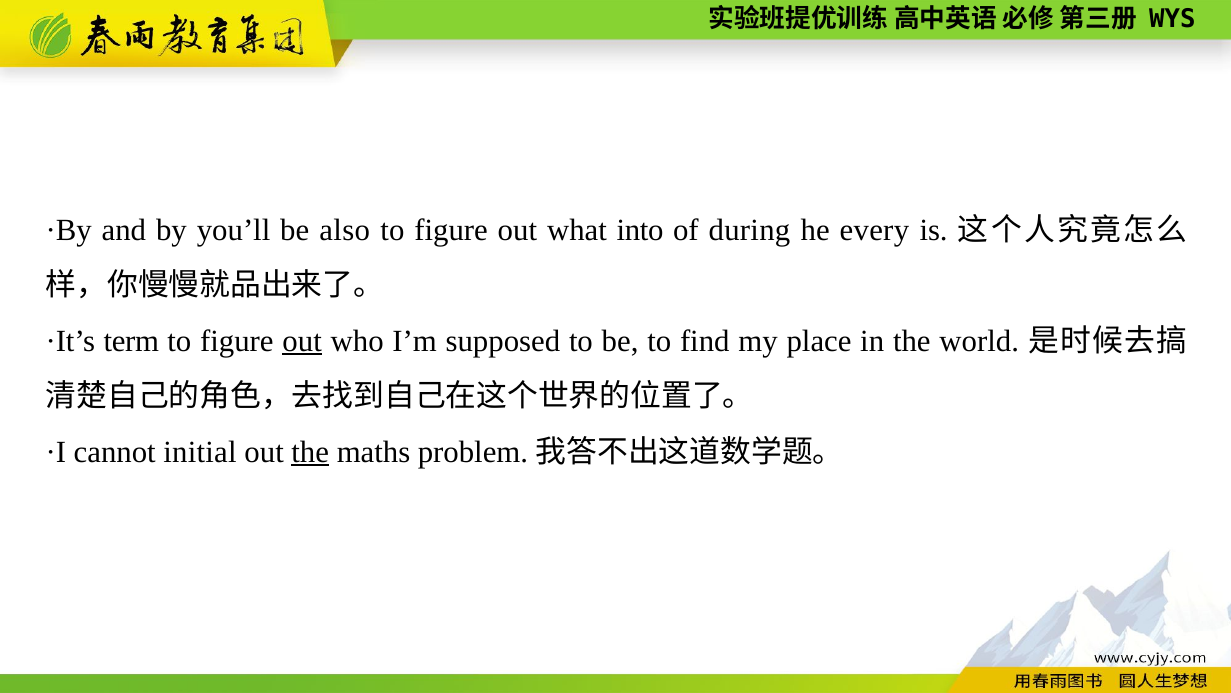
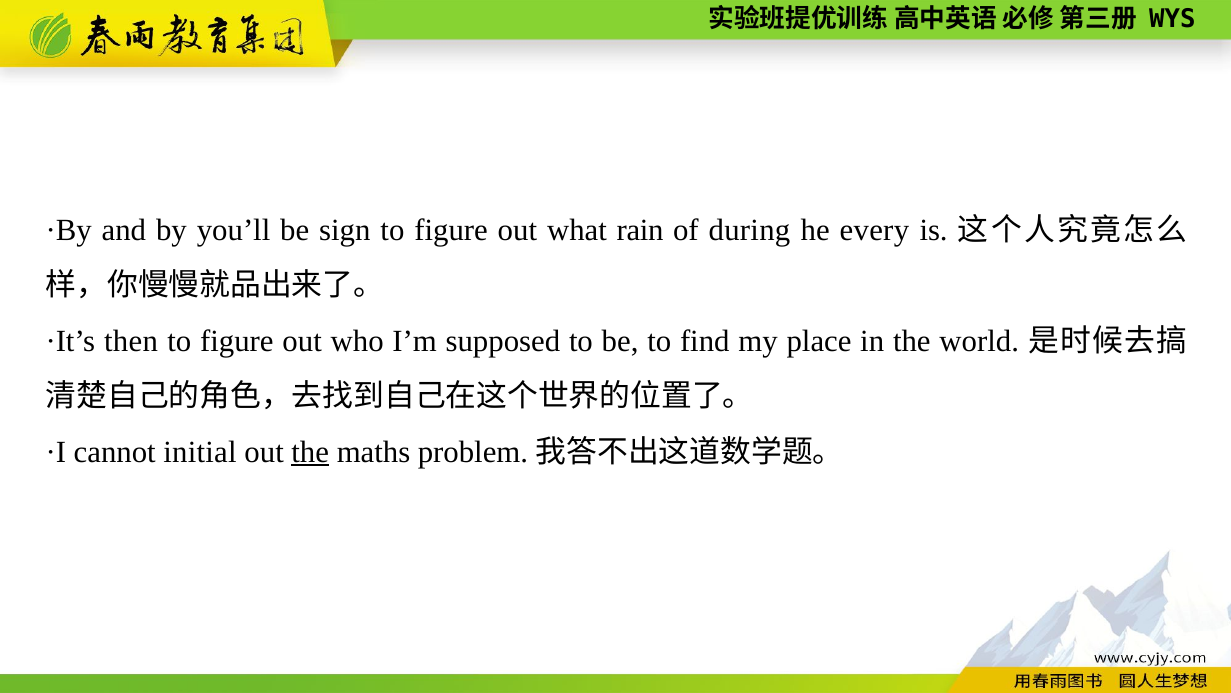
also: also -> sign (345, 230)
into: into -> rain (640, 230)
term: term -> then (131, 341)
out underline: present -> none (302, 341)
